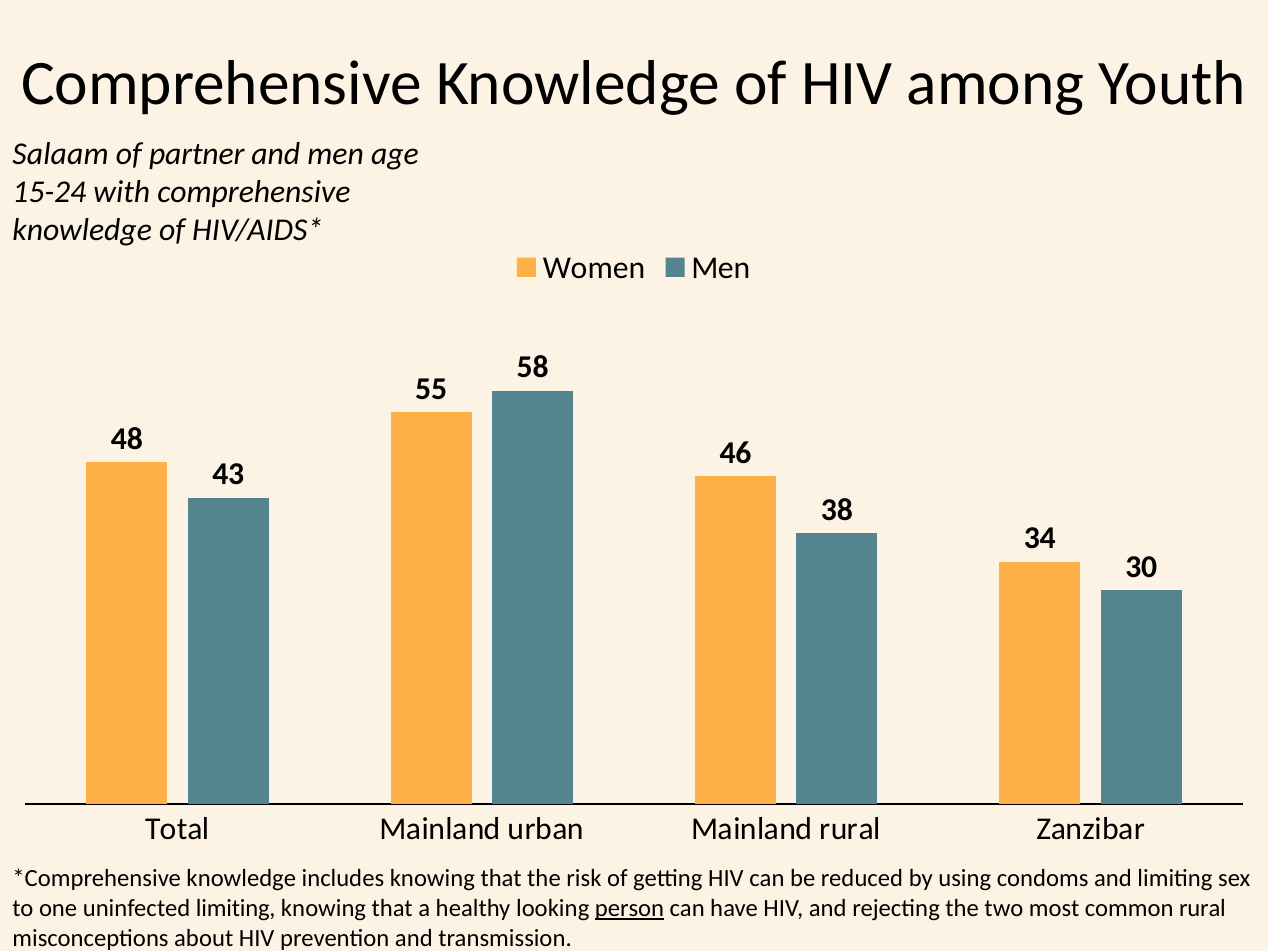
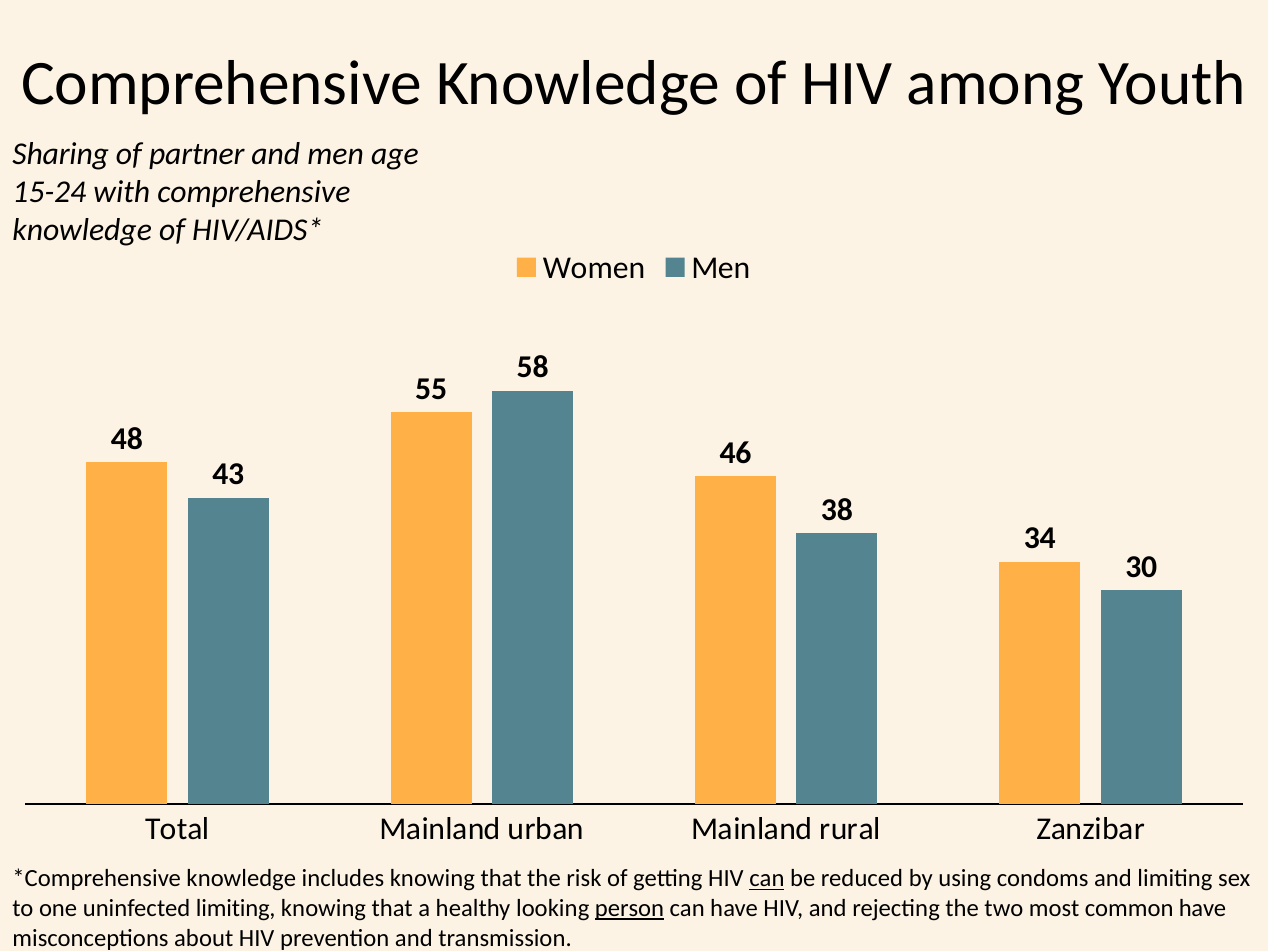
Salaam: Salaam -> Sharing (61, 154)
can underline: none -> present (767, 879)
common rural: rural -> have (1202, 908)
